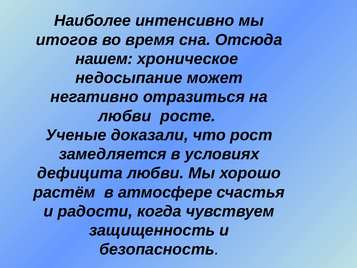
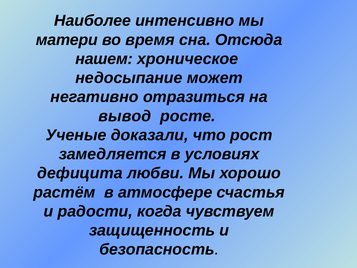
итогов: итогов -> матери (67, 40)
любви: любви -> вывод (125, 116)
